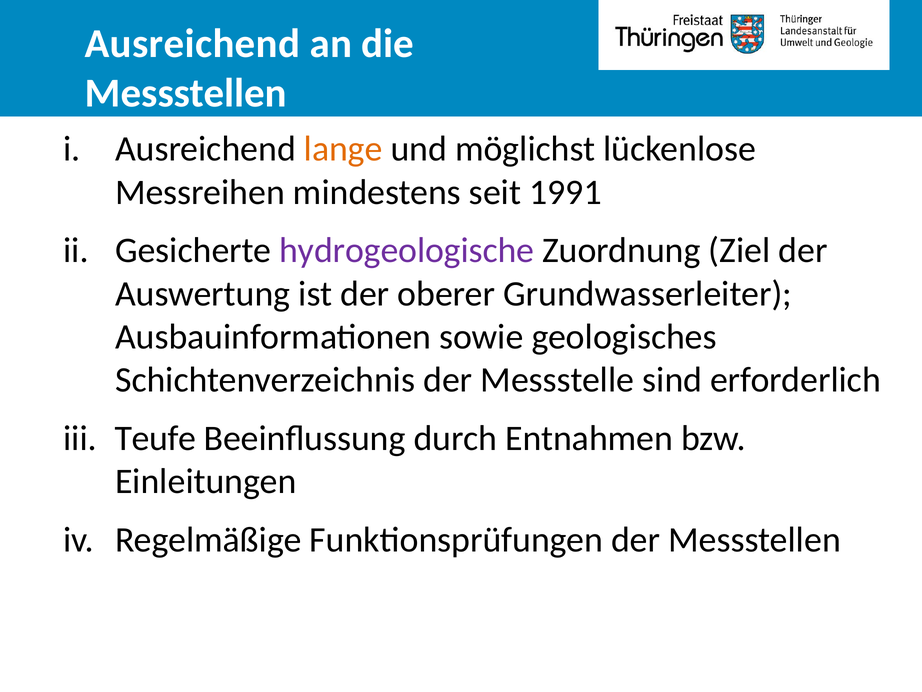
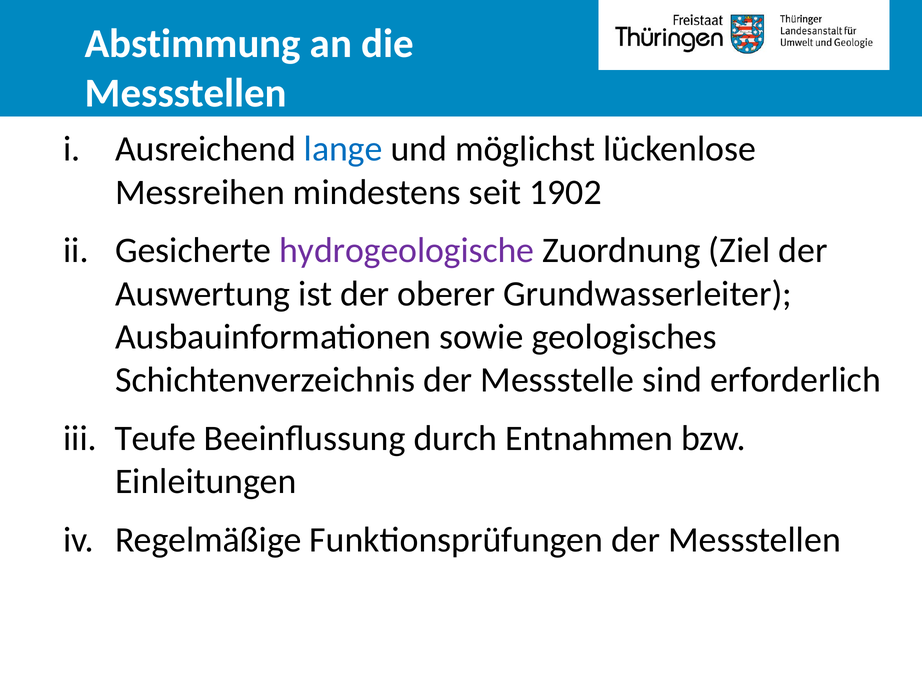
Ausreichend: Ausreichend -> Abstimmung (193, 44)
lange colour: orange -> blue (343, 149)
1991: 1991 -> 1902 (565, 192)
